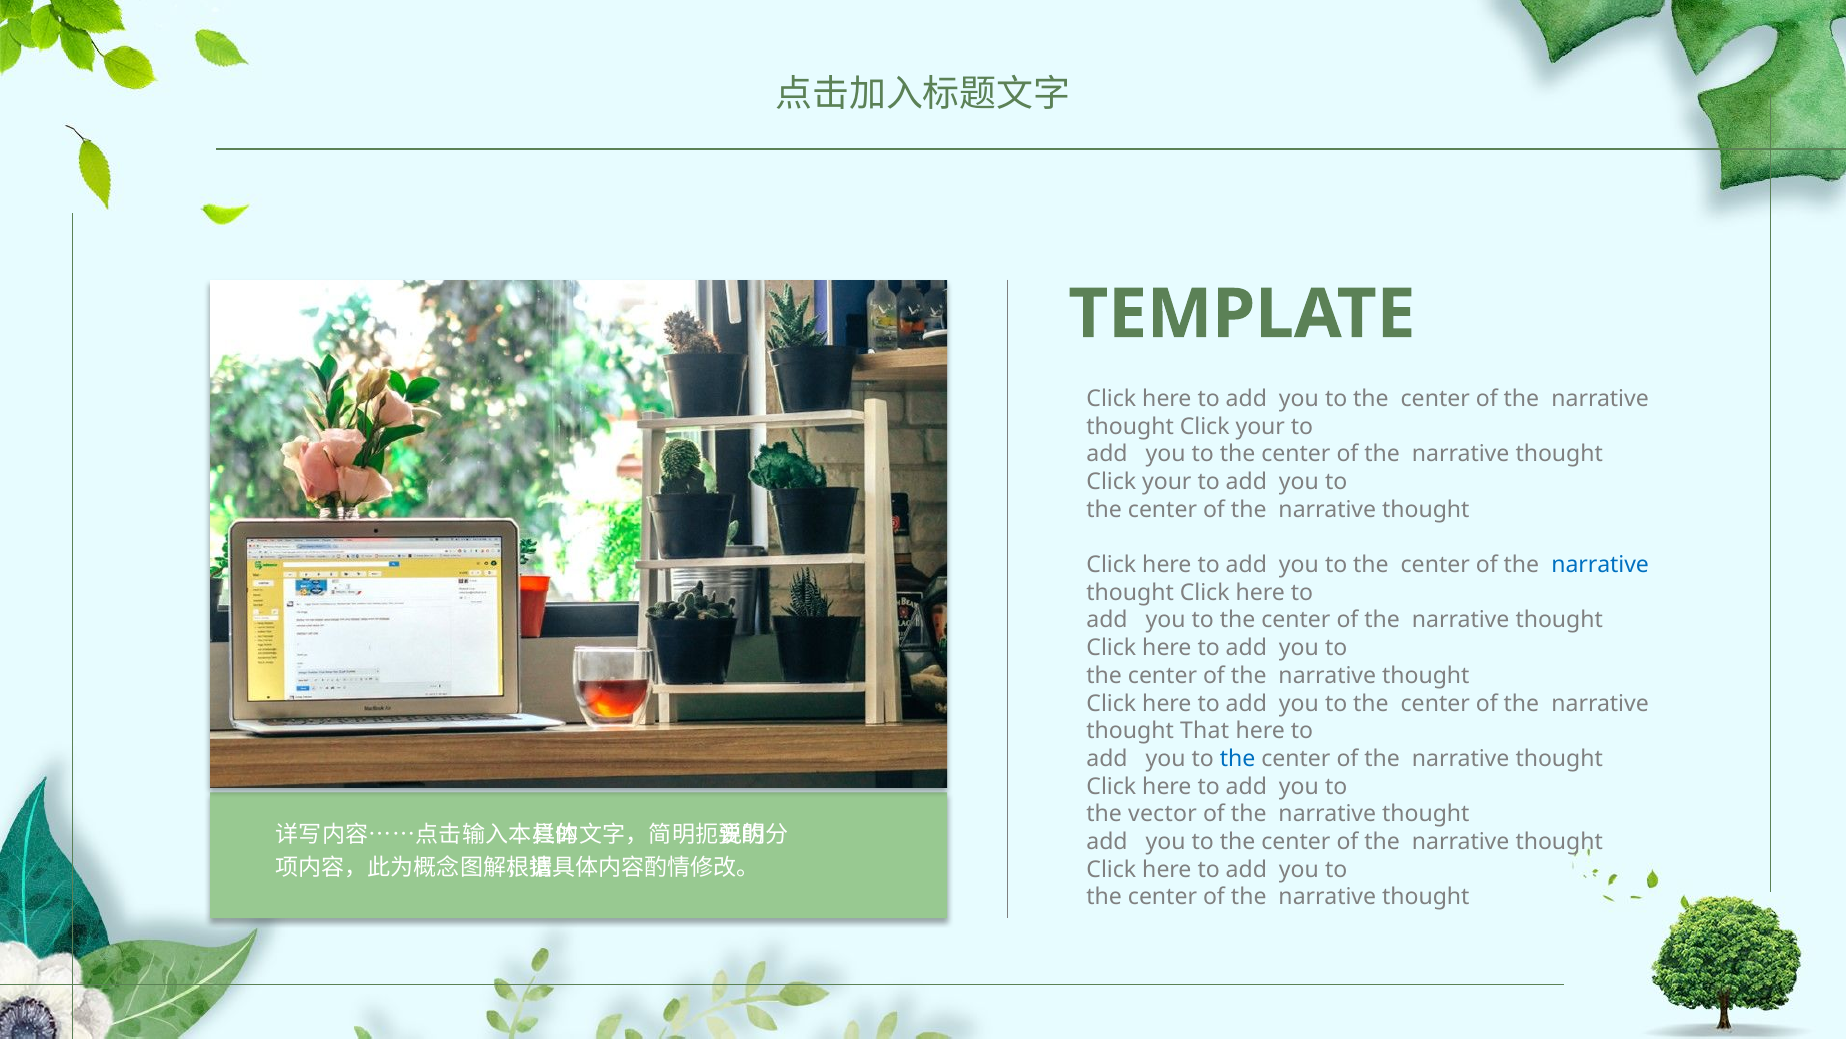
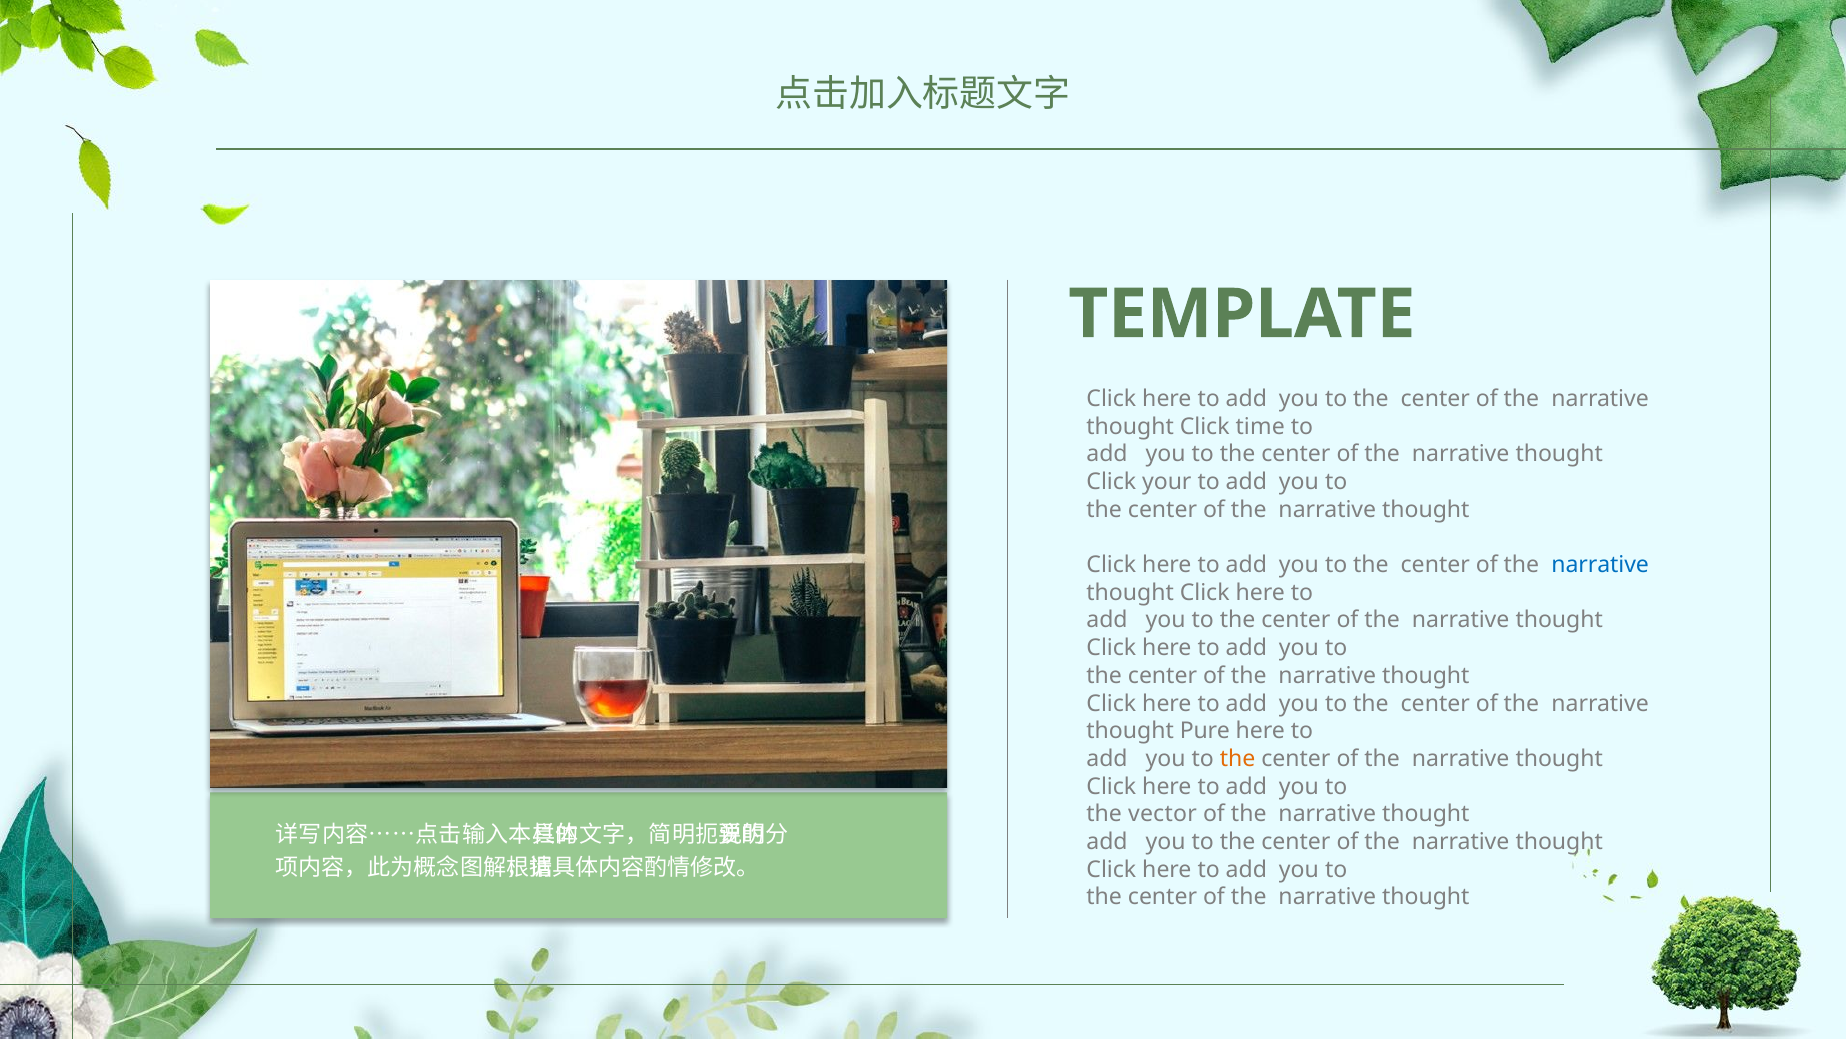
your: your -> time (1260, 426)
That: That -> Pure (1205, 731)
the colour: blue -> orange (1238, 759)
